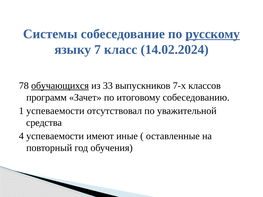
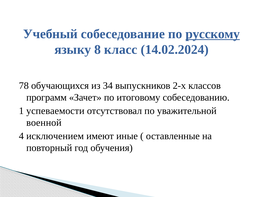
Системы: Системы -> Учебный (50, 34)
7: 7 -> 8 (98, 50)
обучающихся underline: present -> none (60, 86)
33: 33 -> 34 (108, 86)
7-х: 7-х -> 2-х (179, 86)
средства: средства -> военной (44, 123)
4 успеваемости: успеваемости -> исключением (55, 136)
